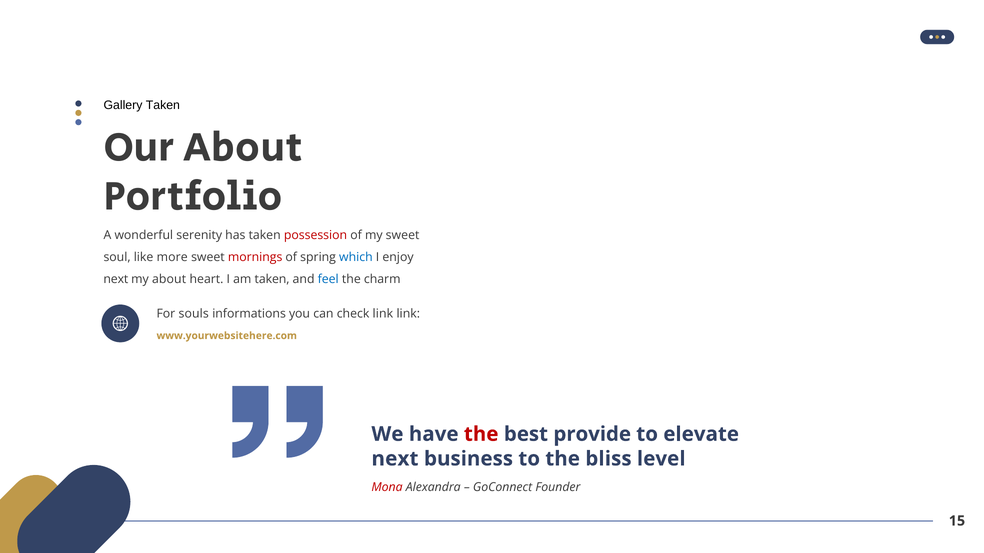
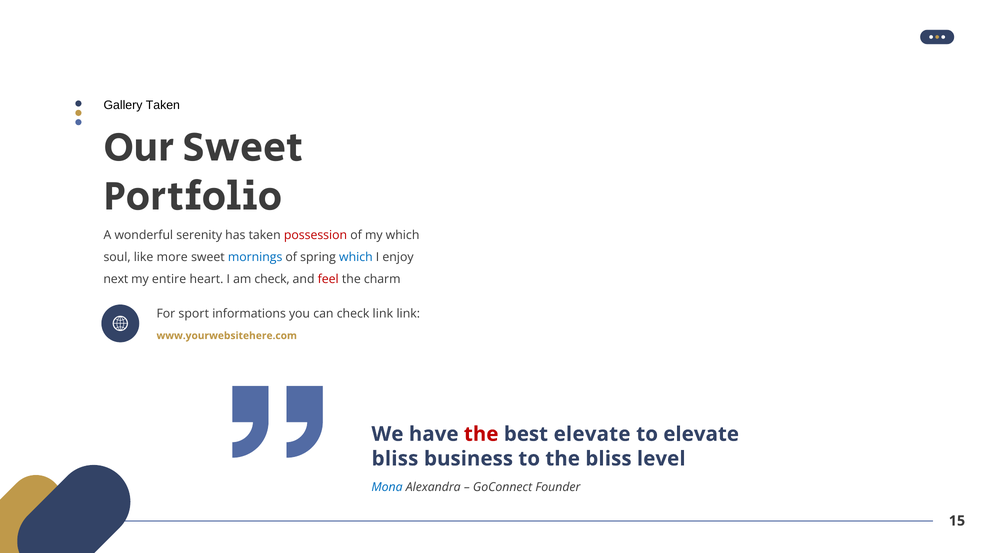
Our About: About -> Sweet (243, 147)
my sweet: sweet -> which (403, 235)
mornings colour: red -> blue (255, 257)
my about: about -> entire (169, 280)
am taken: taken -> check (272, 280)
feel colour: blue -> red (328, 280)
souls: souls -> sport (194, 314)
best provide: provide -> elevate (592, 434)
next: next -> bliss (395, 459)
Mona colour: red -> blue (387, 488)
